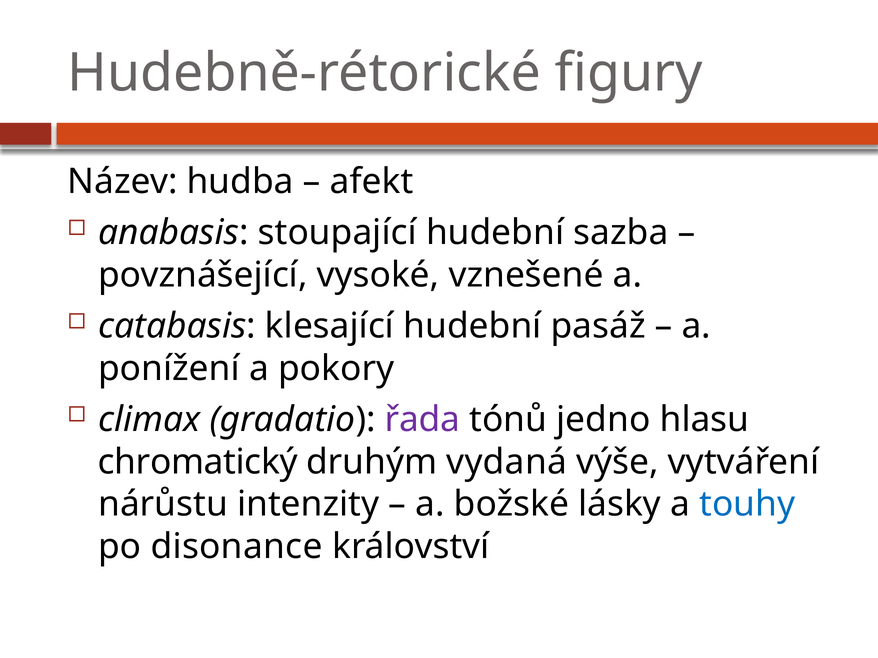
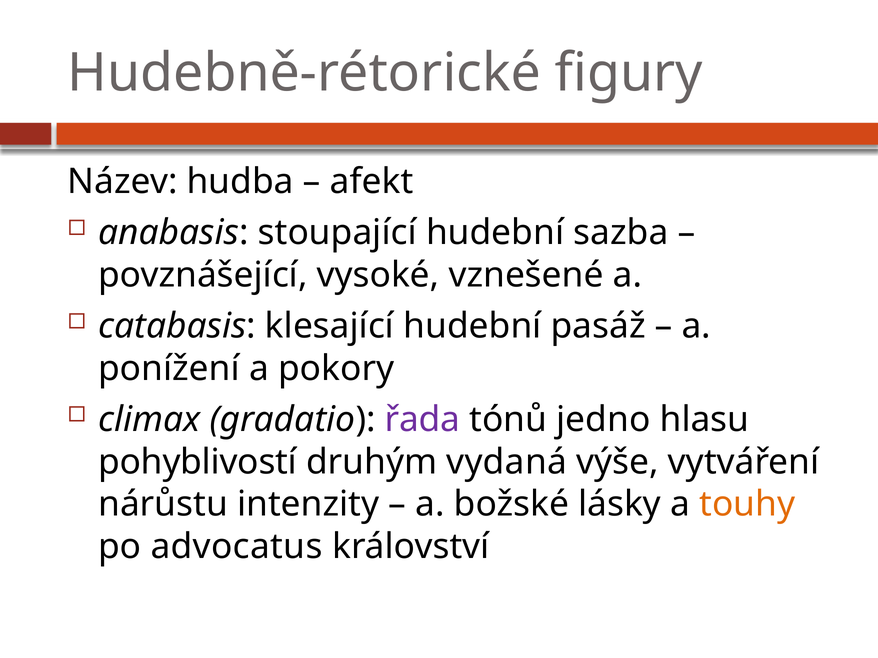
chromatický: chromatický -> pohyblivostí (198, 462)
touhy colour: blue -> orange (747, 505)
disonance: disonance -> advocatus (237, 547)
